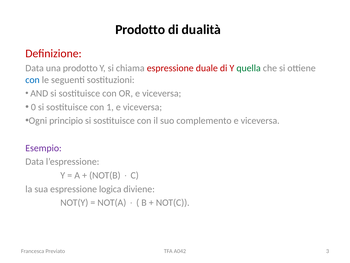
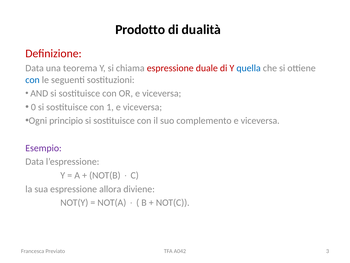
una prodotto: prodotto -> teorema (80, 68)
quella colour: green -> blue (249, 68)
logica: logica -> allora (110, 189)
